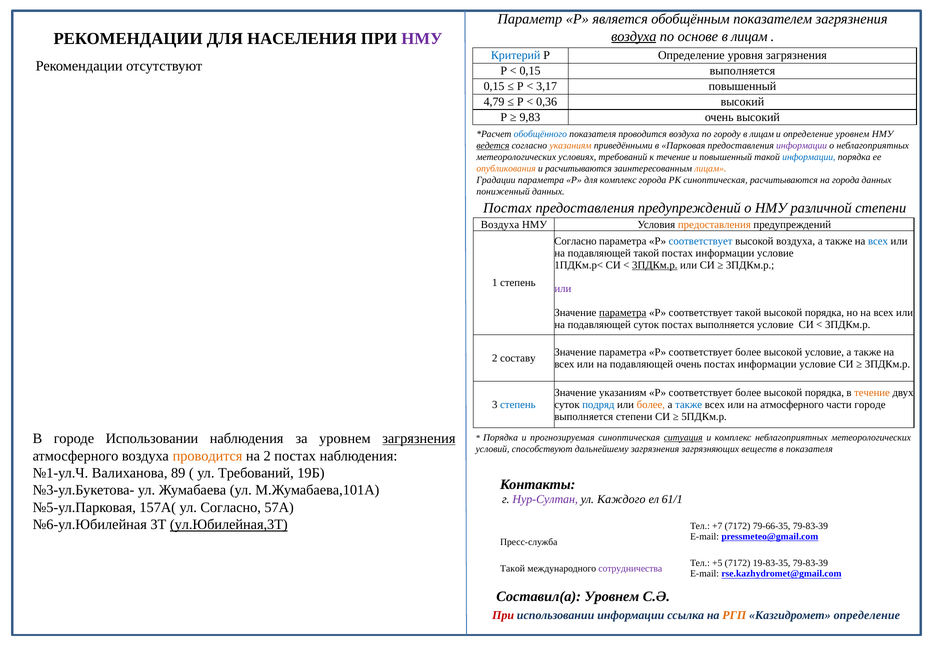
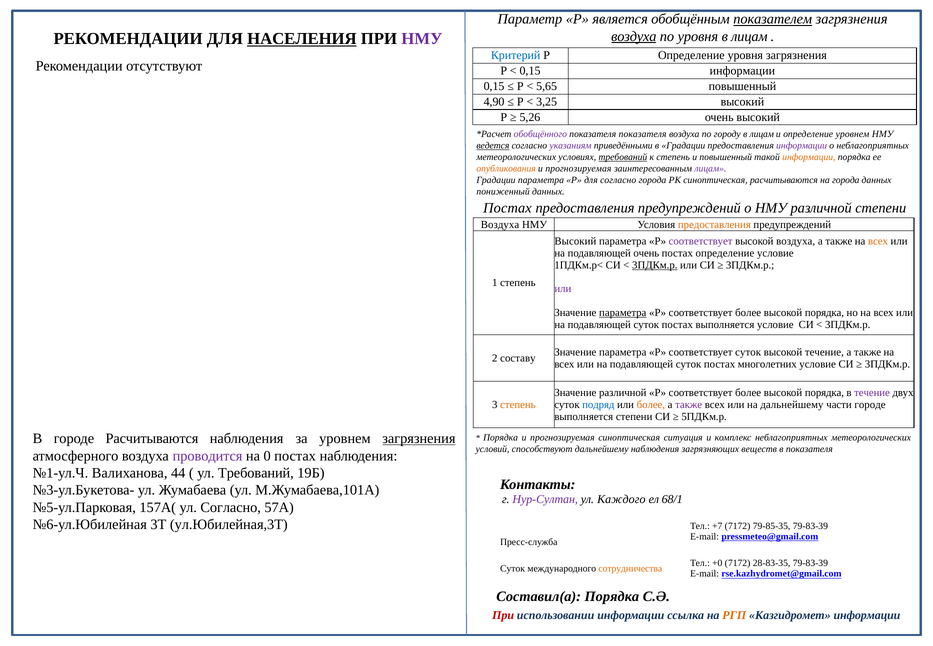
показателем underline: none -> present (773, 19)
по основе: основе -> уровня (698, 36)
НАСЕЛЕНИЯ underline: none -> present (302, 39)
0,15 выполняется: выполняется -> информации (742, 71)
3,17: 3,17 -> 5,65 (547, 86)
4,79: 4,79 -> 4,90 (494, 102)
0,36: 0,36 -> 3,25 (547, 102)
9,83: 9,83 -> 5,26 (530, 117)
обобщённого colour: blue -> purple (540, 134)
показателя проводится: проводится -> показателя (643, 134)
указаниям colour: orange -> purple (571, 145)
в Парковая: Парковая -> Градации (683, 145)
требований underline: none -> present (623, 157)
к течение: течение -> степень (673, 157)
информации colour: blue -> orange (809, 157)
расчитываются: расчитываются -> прогнозируемая (578, 168)
лицам colour: orange -> purple (710, 168)
для комплекс: комплекс -> согласно (618, 180)
Согласно: Согласно -> Высокий (575, 241)
соответствует colour: blue -> purple (701, 241)
всех colour: blue -> orange (878, 241)
подавляющей такой: такой -> очень (646, 253)
информации: информации -> определение (725, 253)
такой: такой -> более (748, 313)
параметра Р соответствует более: более -> суток (748, 352)
высокой условие: условие -> течение (824, 352)
очень: очень -> суток (689, 364)
информации: информации -> многолетних (767, 364)
Значение указаниям: указаниям -> различной (623, 393)
течение colour: orange -> purple (872, 393)
степень colour: blue -> orange (518, 405)
также colour: blue -> purple (689, 405)
на атмосферного: атмосферного -> дальнейшему (792, 405)
городе Использовании: Использовании -> Расчитываются (152, 438)
ситуация underline: present -> none (683, 437)
дальнейшему загрязнения: загрязнения -> наблюдения (655, 449)
проводится colour: orange -> purple (208, 456)
на 2: 2 -> 0 (267, 456)
89: 89 -> 44 (178, 473)
61/1: 61/1 -> 68/1 (672, 499)
ул.Юбилейная,3Т underline: present -> none (229, 525)
79-66-35: 79-66-35 -> 79-85-35 (772, 526)
+5: +5 -> +0 (717, 563)
19-83-35: 19-83-35 -> 28-83-35 (772, 563)
Такой: Такой -> Суток (513, 568)
сотрудничества colour: purple -> orange (630, 568)
Составил(а Уровнем: Уровнем -> Порядка (612, 596)
Казгидромет определение: определение -> информации (867, 615)
